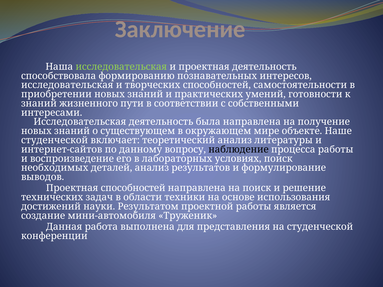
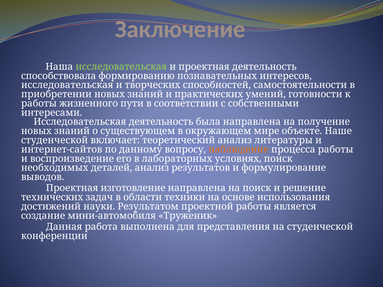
знаний: знаний -> работы (39, 104)
наблюдение colour: black -> orange (239, 150)
Проектная способностей: способностей -> изготовление (133, 188)
